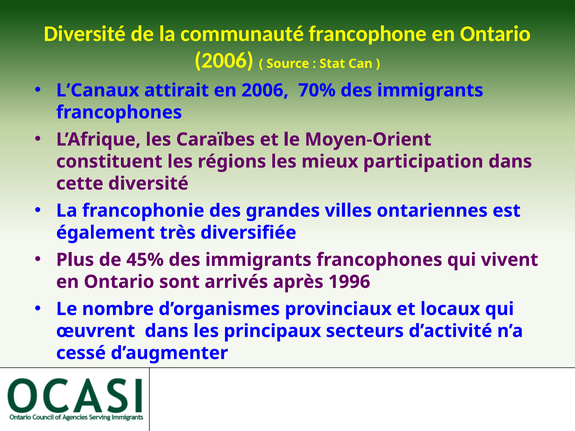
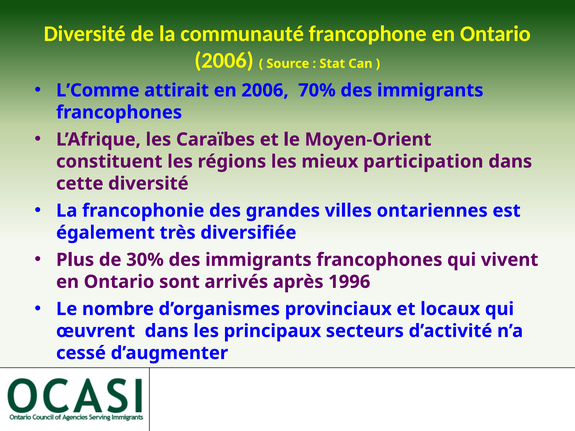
L’Canaux: L’Canaux -> L’Comme (98, 90)
45%: 45% -> 30% (145, 260)
